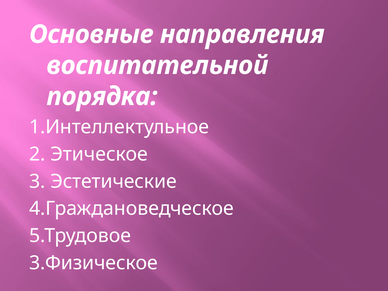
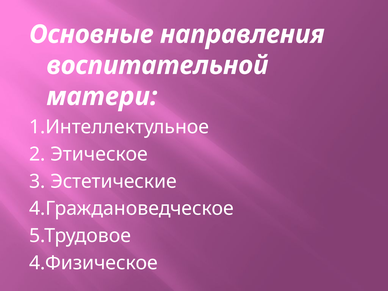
порядка: порядка -> матери (102, 96)
3.Физическое: 3.Физическое -> 4.Физическое (93, 263)
